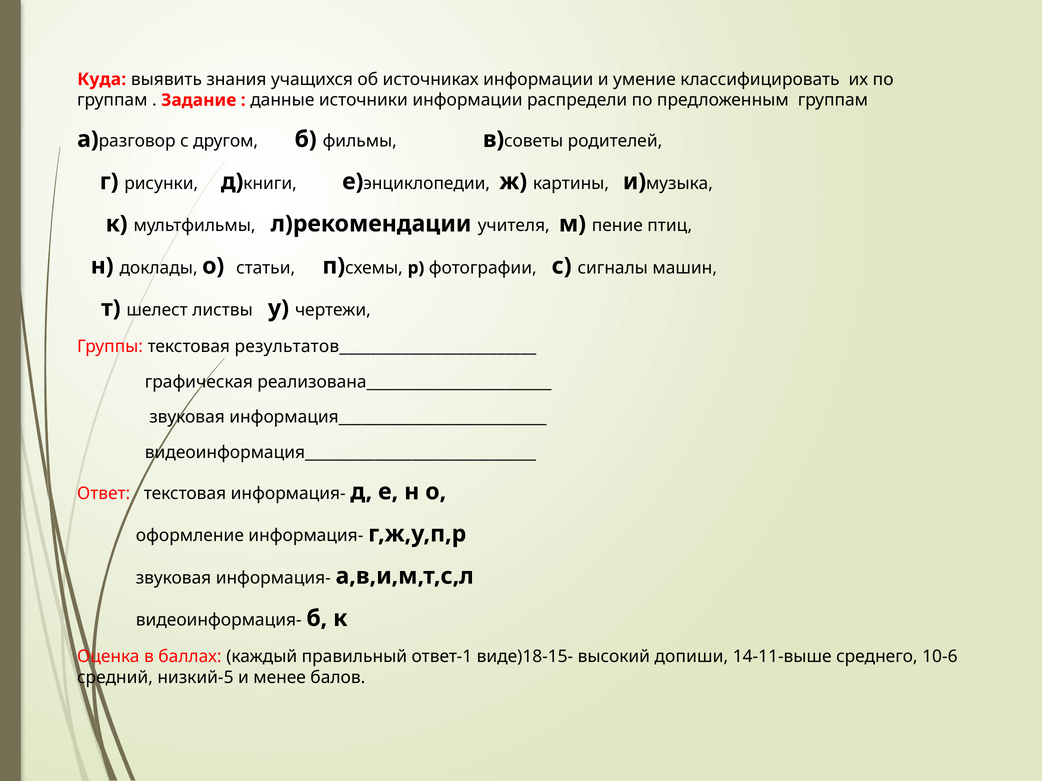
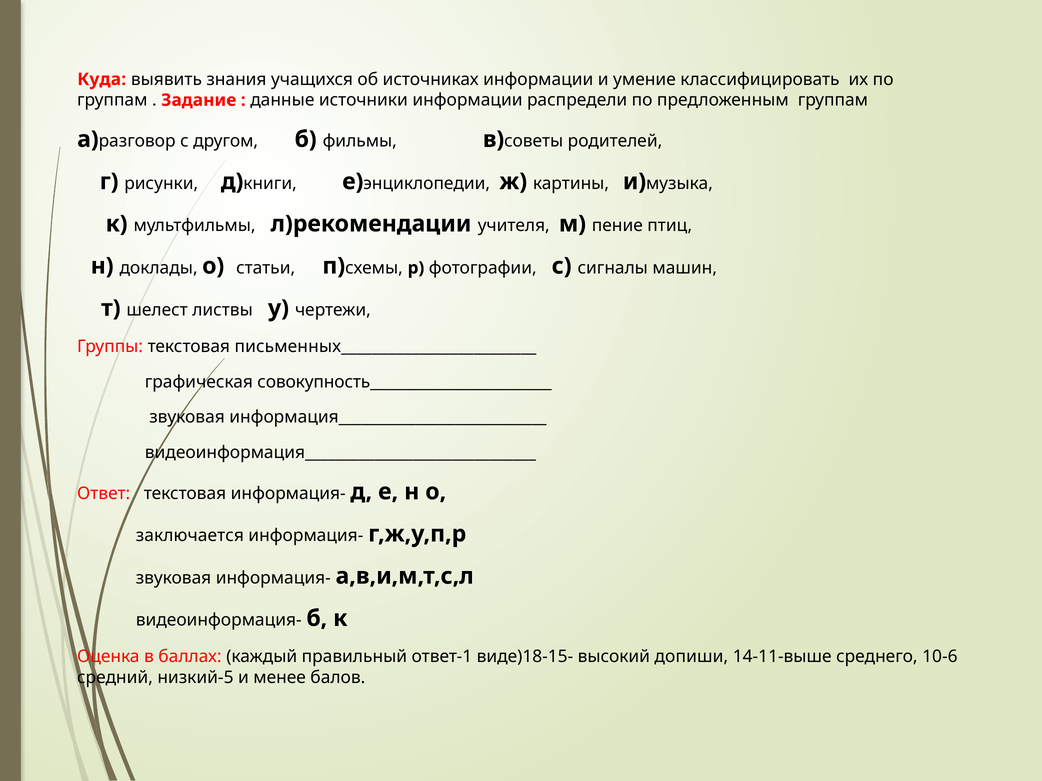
результатов_________________________: результатов_________________________ -> письменных_________________________ (385, 347)
реализована________________________: реализована________________________ -> совокупность________________________ (405, 382)
оформление: оформление -> заключается (190, 536)
